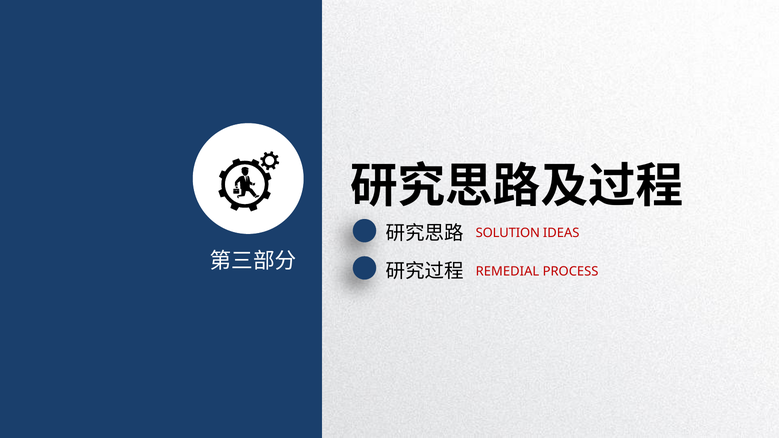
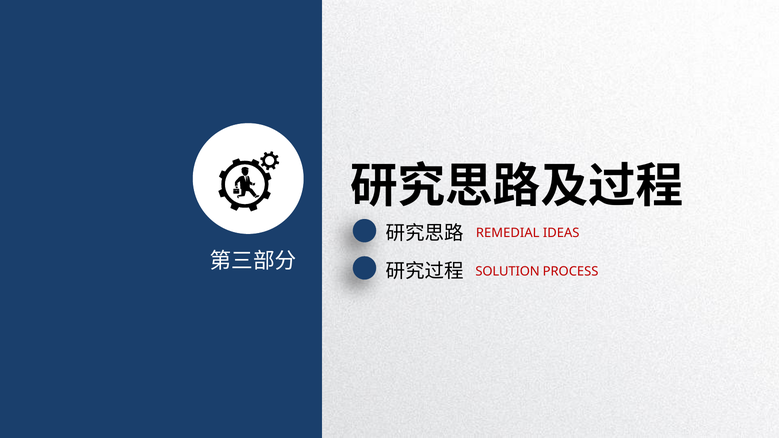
SOLUTION: SOLUTION -> REMEDIAL (508, 233)
REMEDIAL: REMEDIAL -> SOLUTION (508, 271)
